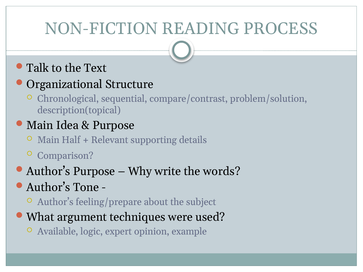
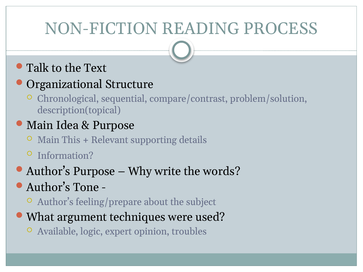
Half: Half -> This (71, 140)
Comparison: Comparison -> Information (65, 156)
example: example -> troubles (189, 232)
